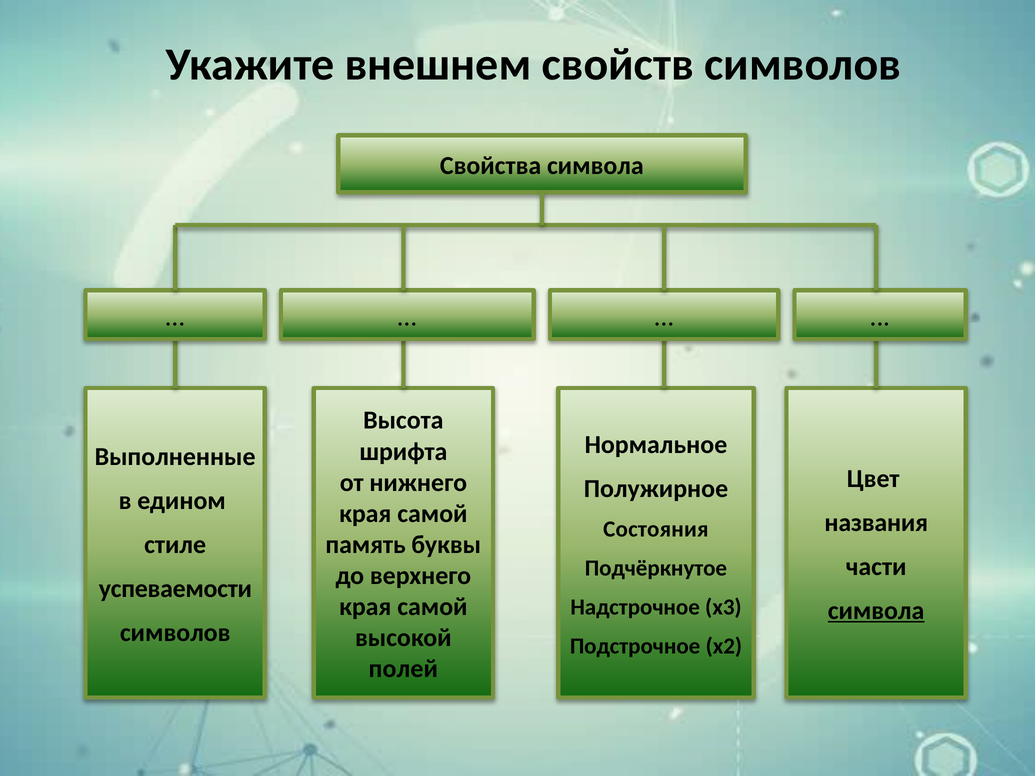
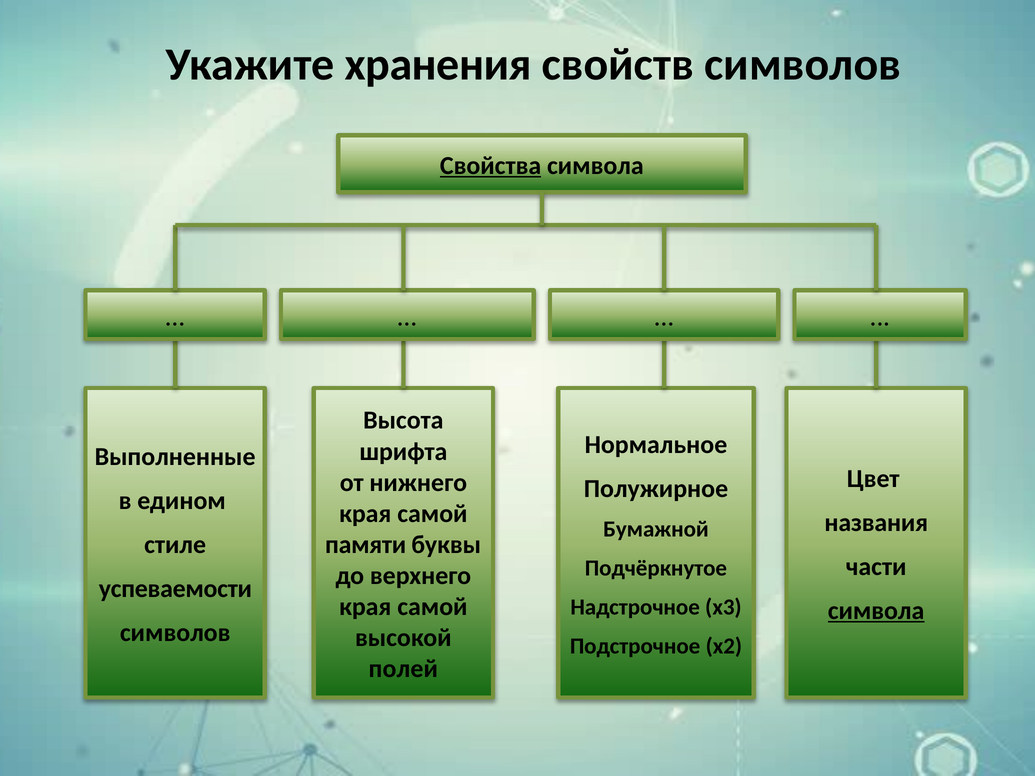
внешнем: внешнем -> хранения (438, 65)
Свойства underline: none -> present (491, 166)
Состояния: Состояния -> Бумажной (656, 529)
память: память -> памяти (366, 545)
